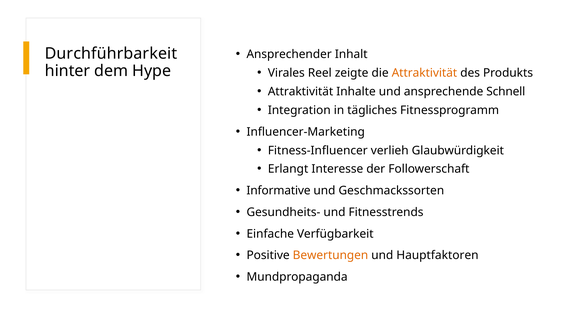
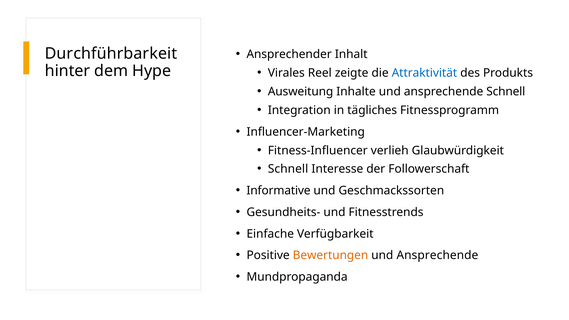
Attraktivität colour: orange -> blue (424, 73)
Attraktivität: Attraktivität -> Ausweitung (301, 92)
Erlangt: Erlangt -> Schnell (288, 169)
Hauptfaktoren: Hauptfaktoren -> Ansprechende (437, 255)
